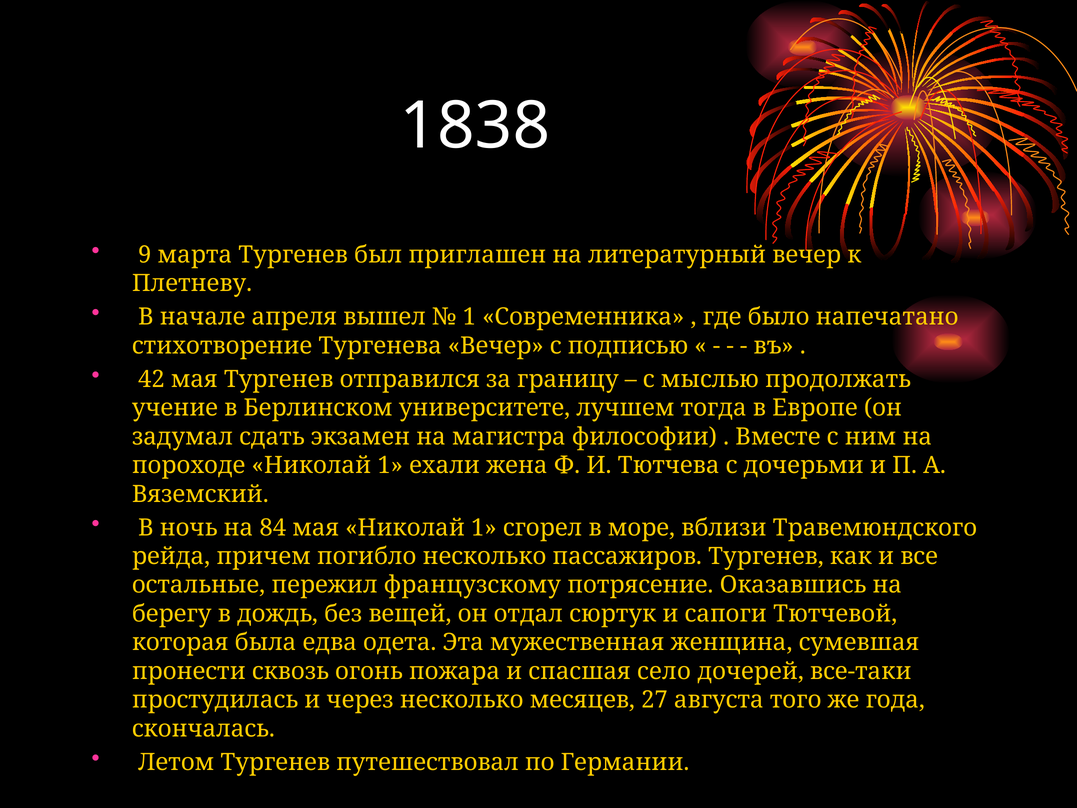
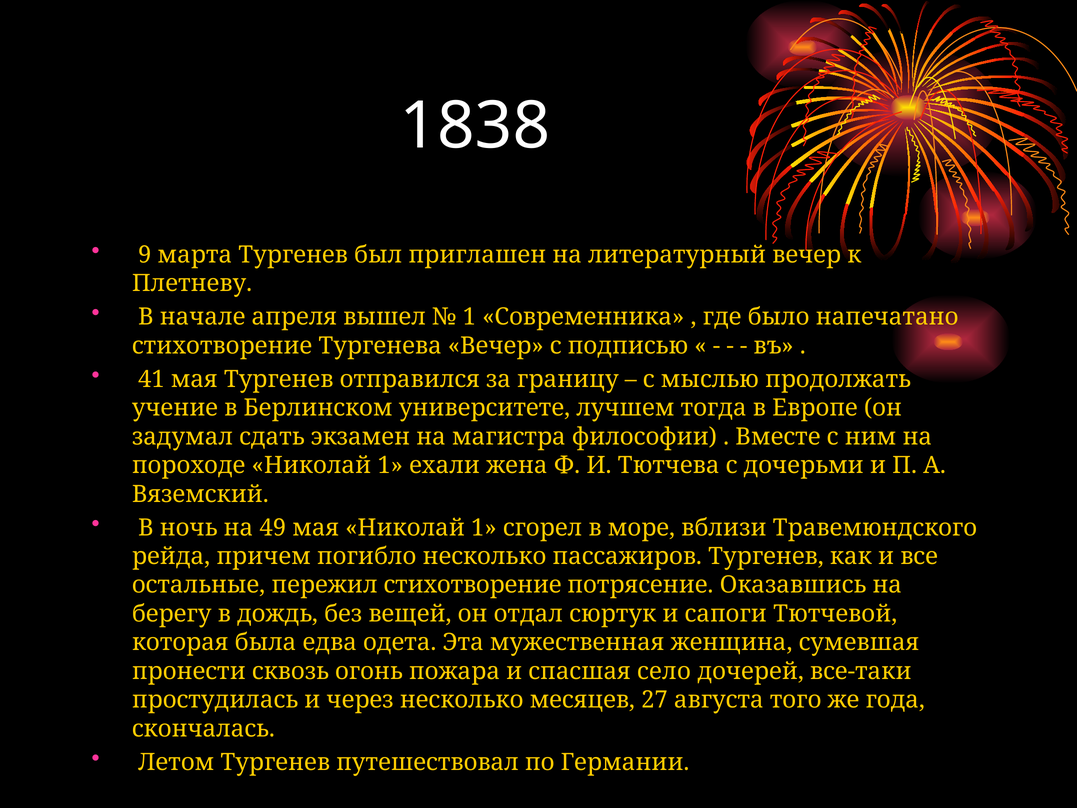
42: 42 -> 41 (151, 379)
84: 84 -> 49 (273, 527)
пережил французскому: французскому -> стихотворение (473, 585)
